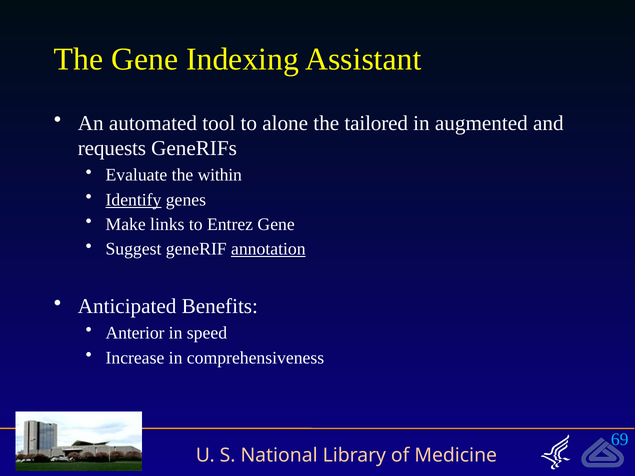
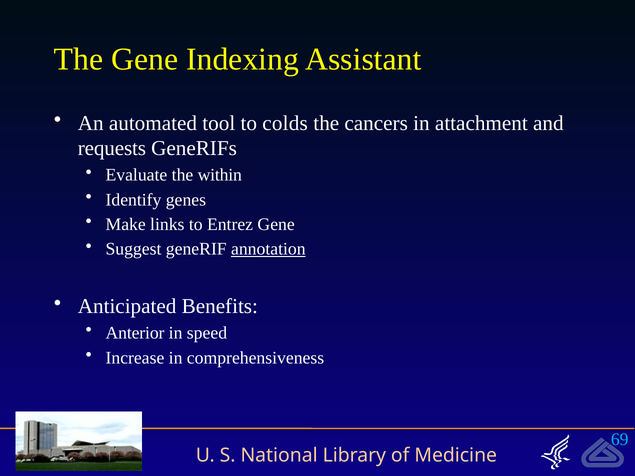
alone: alone -> colds (285, 123)
tailored: tailored -> cancers (376, 123)
augmented: augmented -> attachment (481, 123)
Identify underline: present -> none (134, 200)
